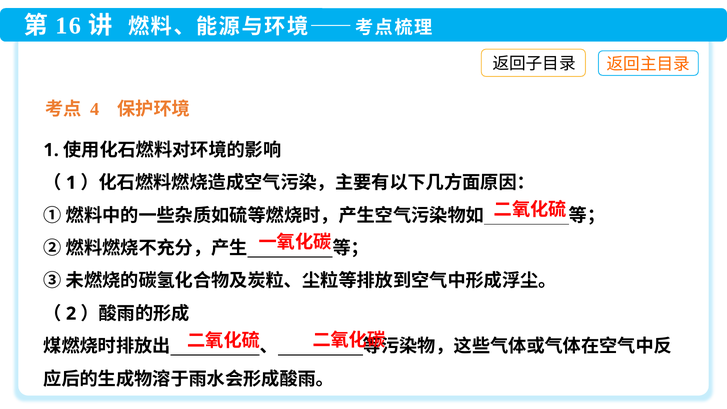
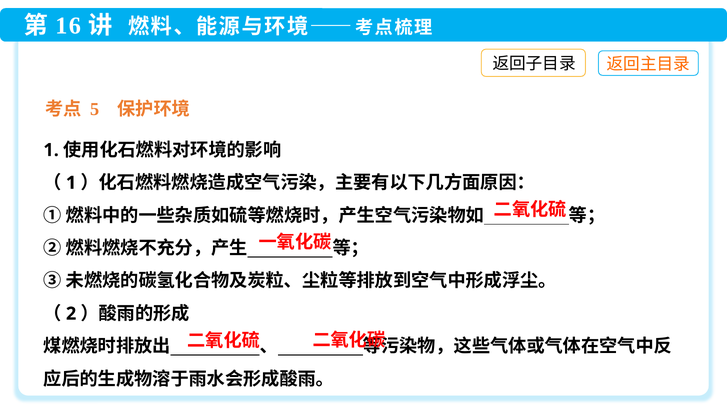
4: 4 -> 5 (95, 109)
